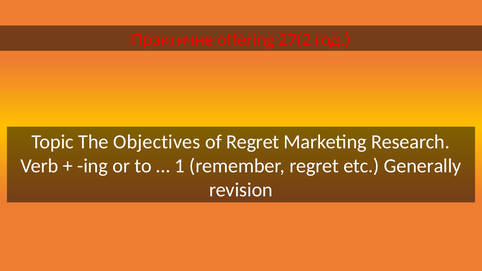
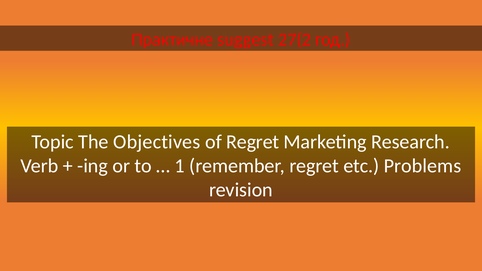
offering: offering -> suggest (246, 39)
Generally: Generally -> Problems (423, 166)
